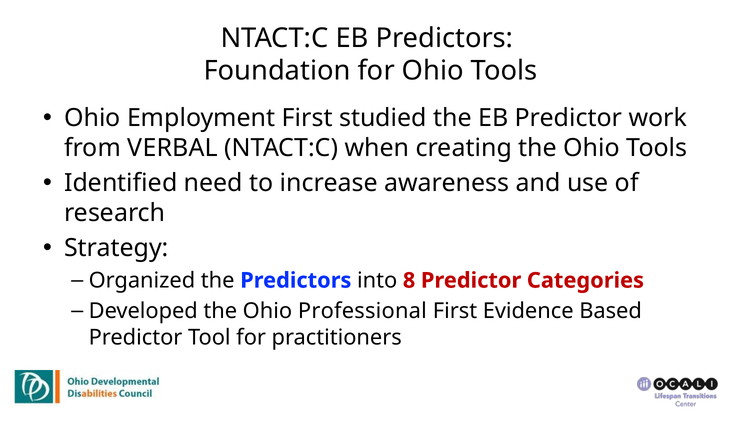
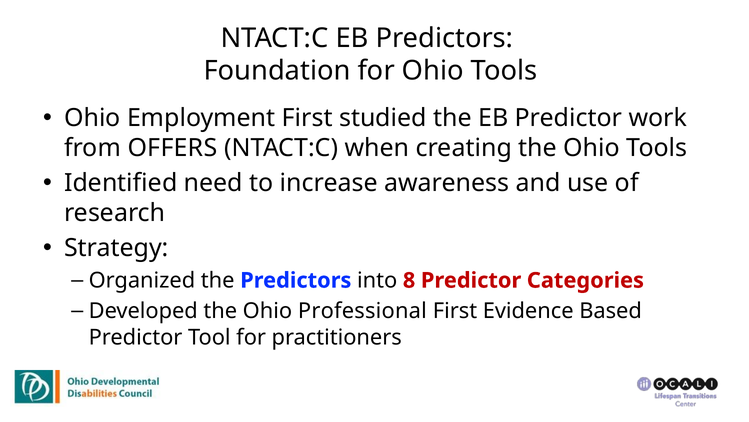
VERBAL: VERBAL -> OFFERS (173, 148)
